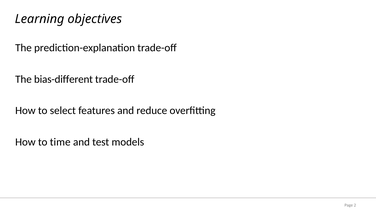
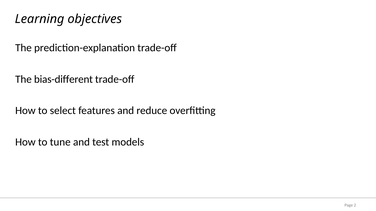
time: time -> tune (60, 142)
